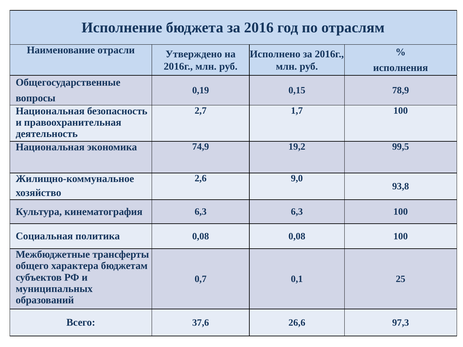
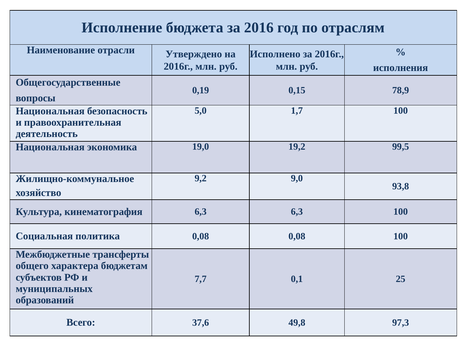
2,7: 2,7 -> 5,0 (201, 111)
74,9: 74,9 -> 19,0 (201, 147)
2,6: 2,6 -> 9,2 (201, 179)
0,7: 0,7 -> 7,7 (201, 279)
26,6: 26,6 -> 49,8 (297, 323)
